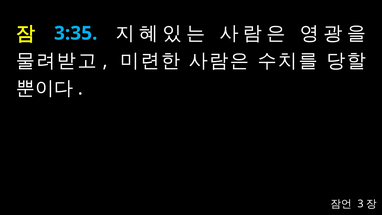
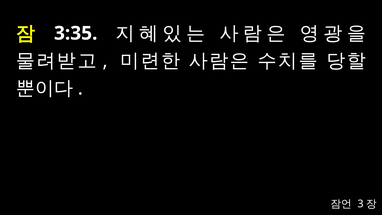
3:35 colour: light blue -> white (76, 33)
